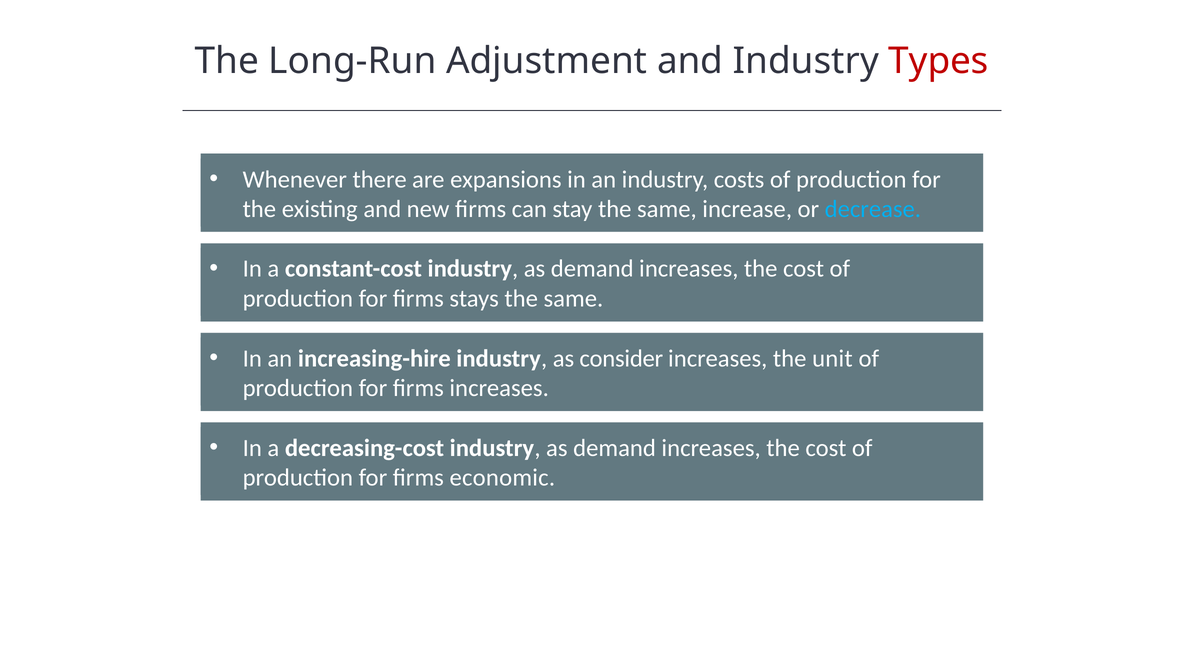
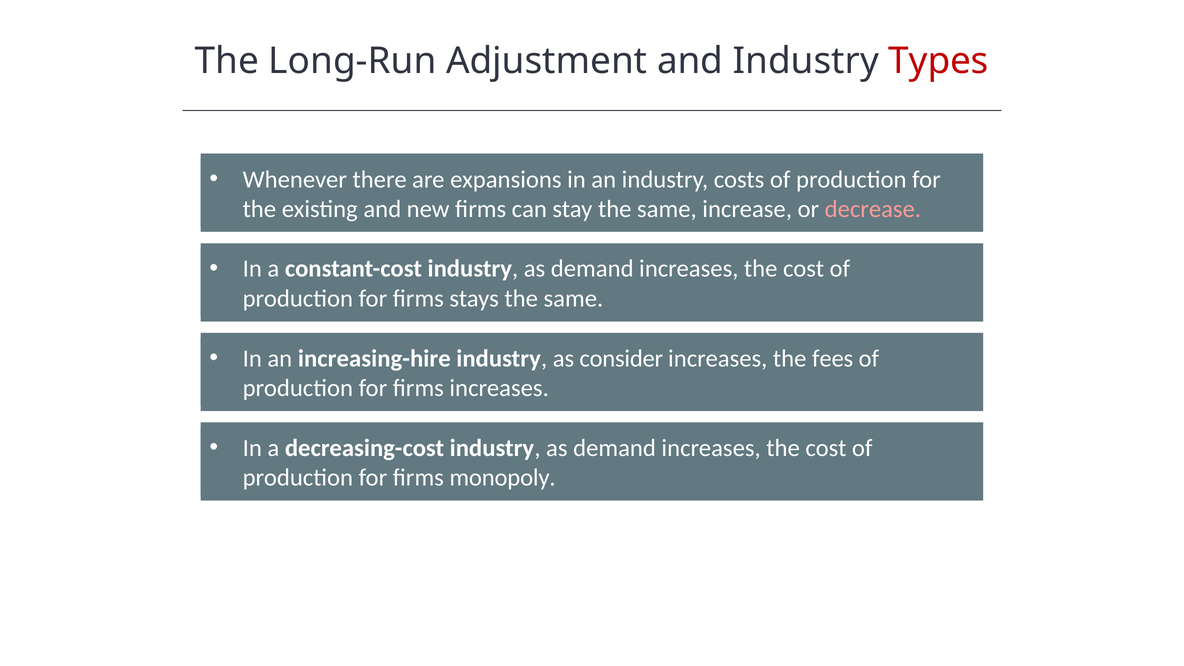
decrease colour: light blue -> pink (873, 209)
unit: unit -> fees (833, 358)
economic: economic -> monopoly (503, 478)
